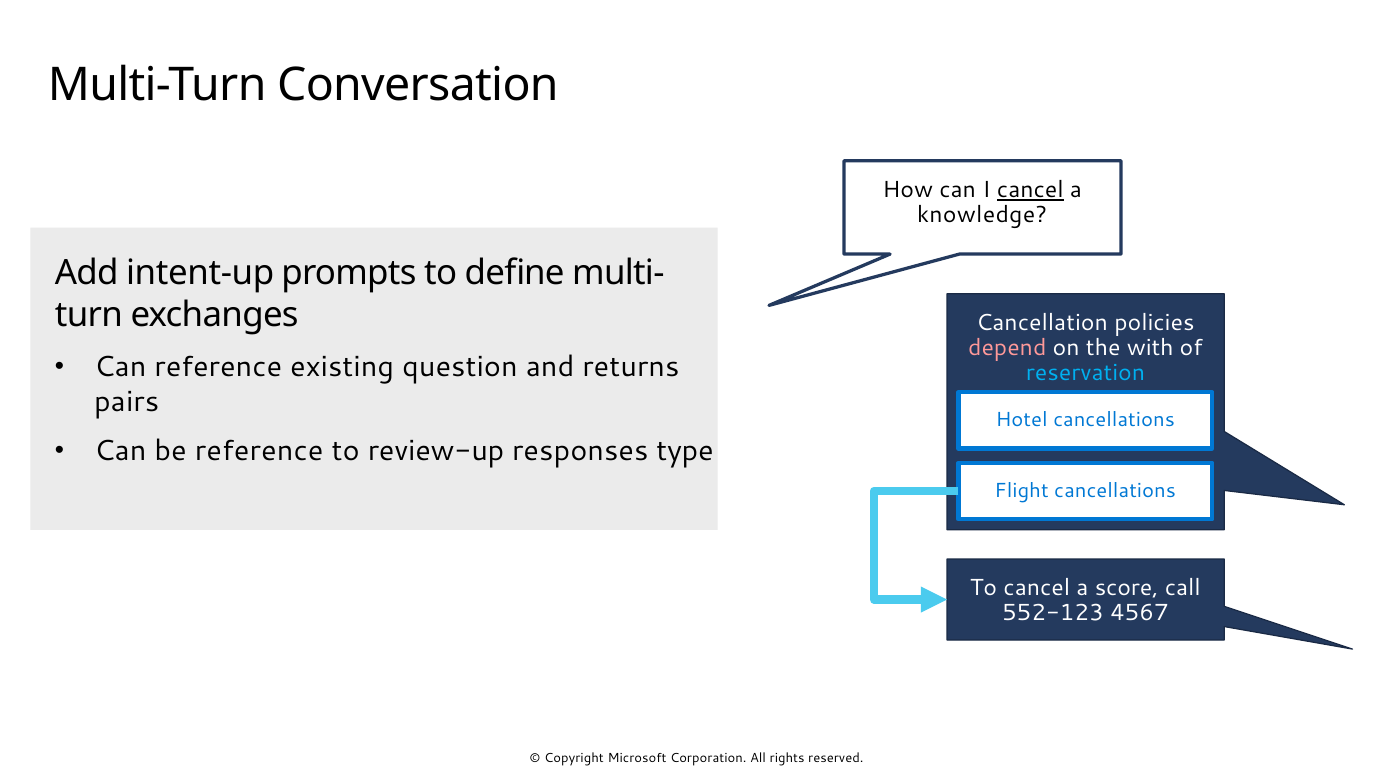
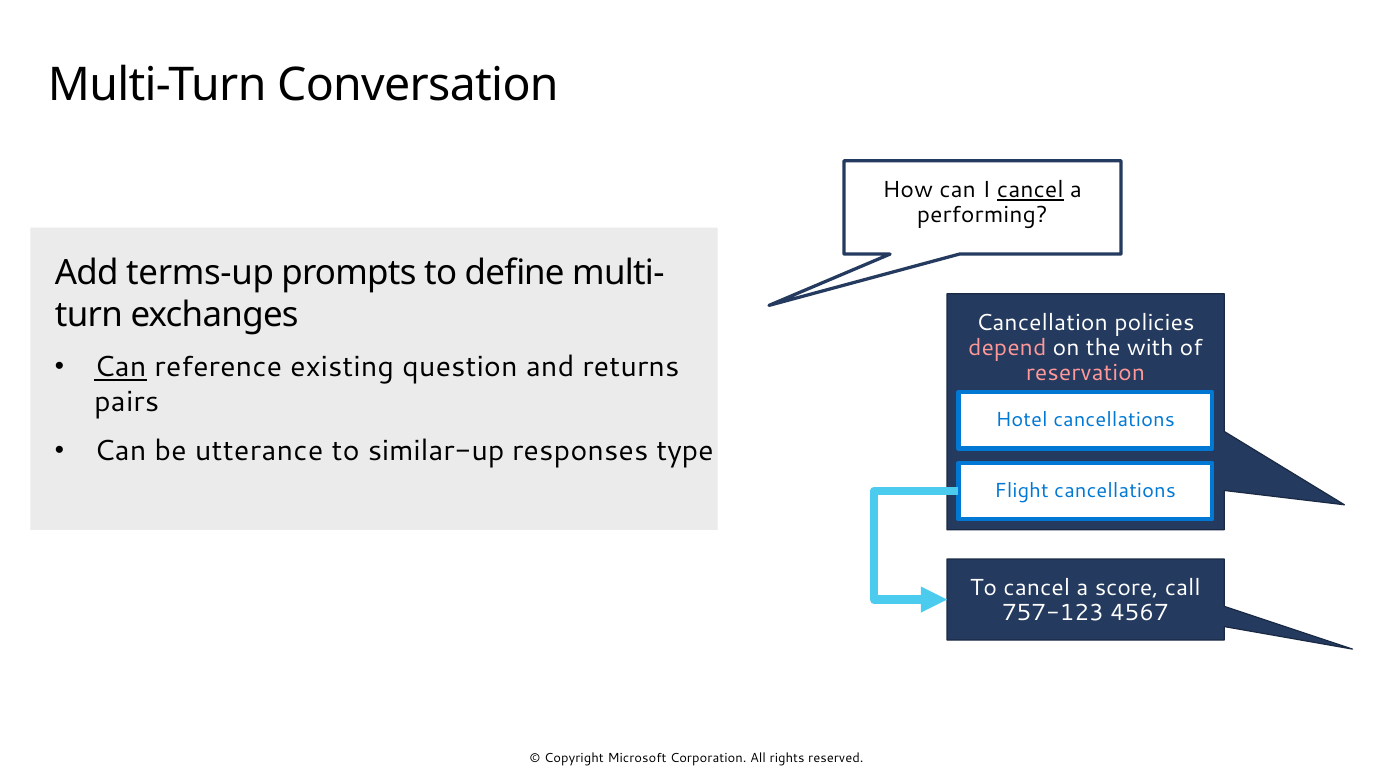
knowledge: knowledge -> performing (982, 215)
intent-up: intent-up -> terms-up (200, 273)
Can underline: none -> present (120, 367)
reservation colour: light blue -> pink (1086, 373)
be reference: reference -> utterance (259, 451)
review-up: review-up -> similar-up (436, 451)
552-123: 552-123 -> 757-123 (1053, 613)
